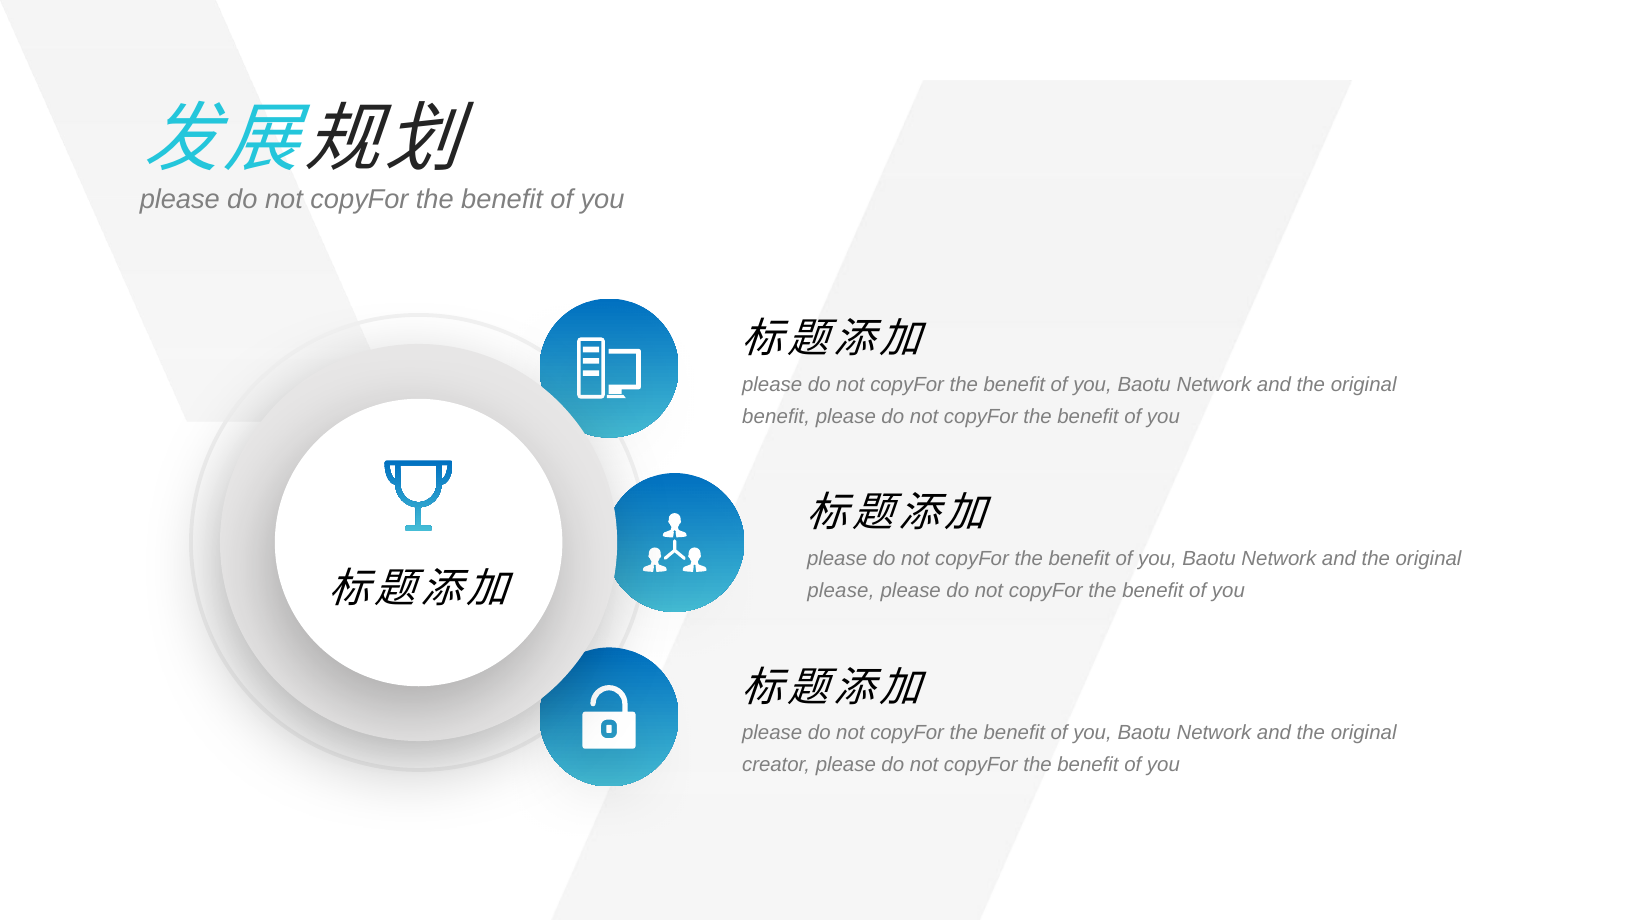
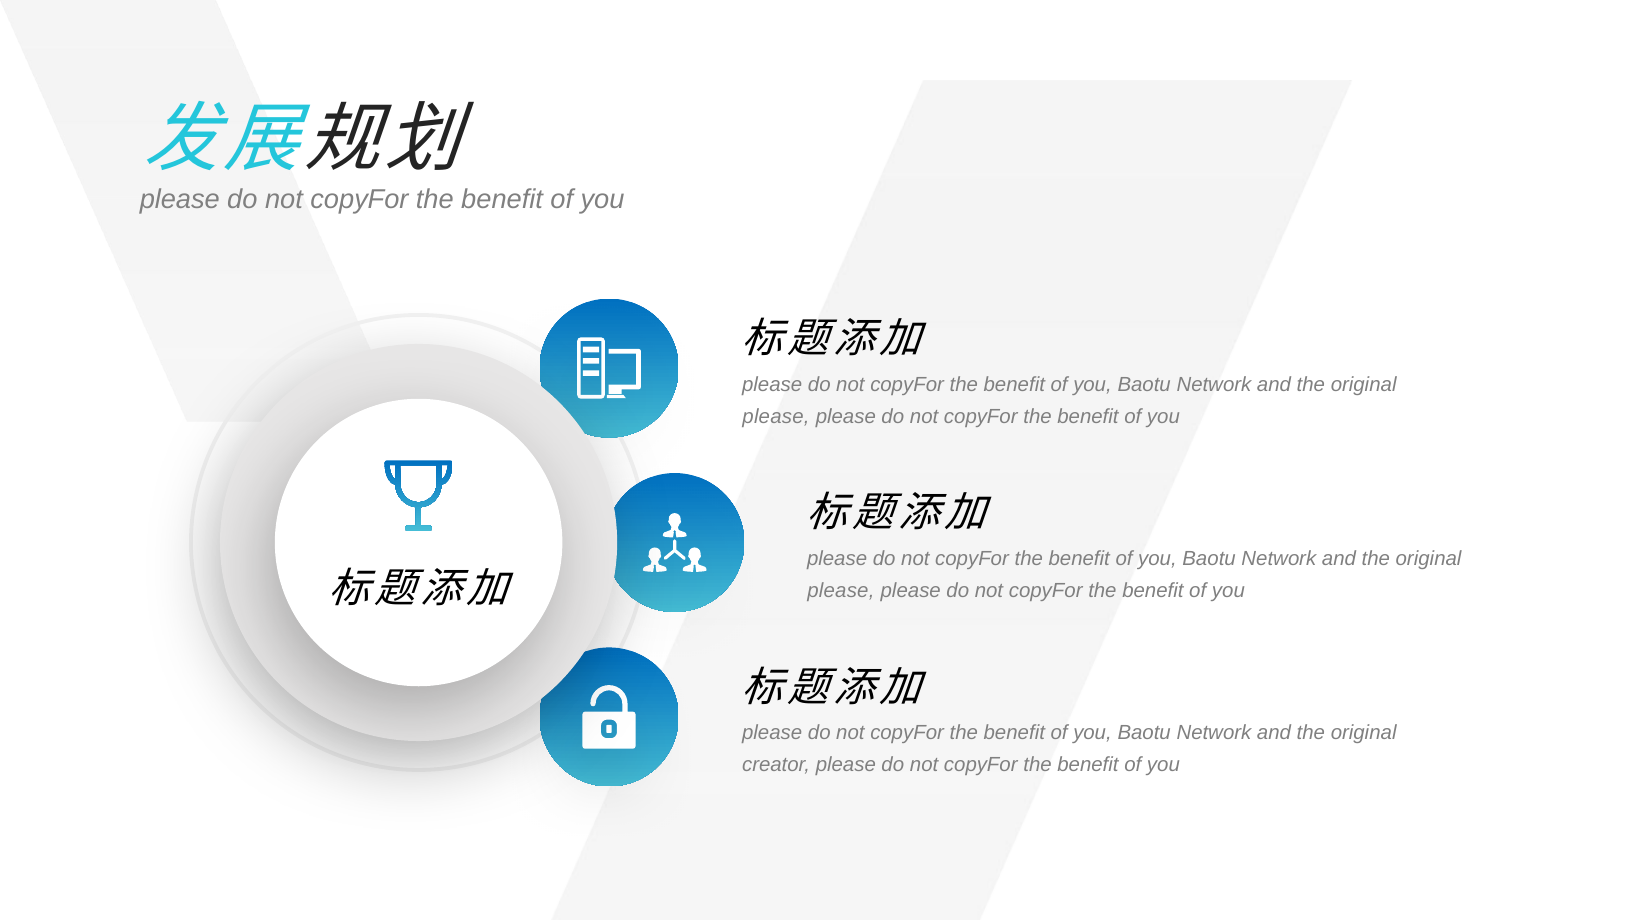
benefit: benefit -> please (776, 416)
